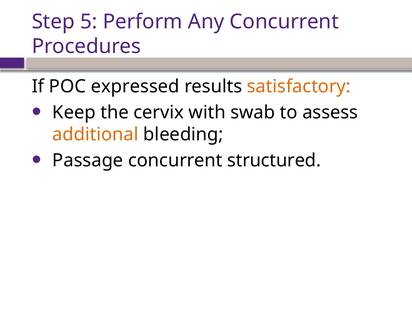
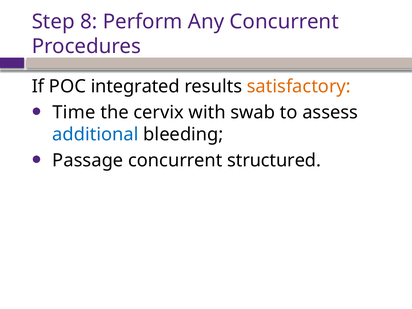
5: 5 -> 8 (89, 22)
expressed: expressed -> integrated (135, 86)
Keep: Keep -> Time (74, 112)
additional colour: orange -> blue (95, 134)
